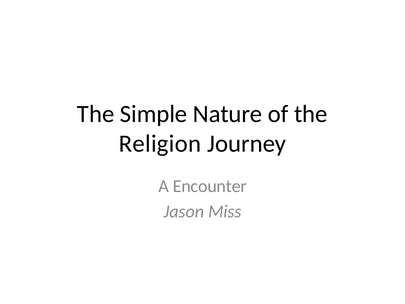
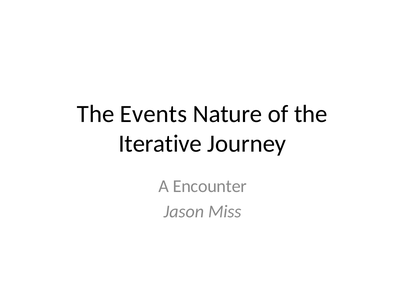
Simple: Simple -> Events (153, 114)
Religion: Religion -> Iterative (160, 143)
